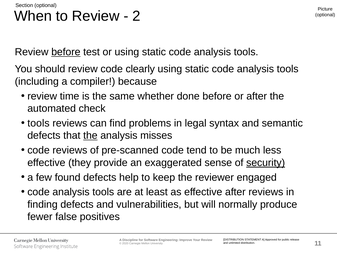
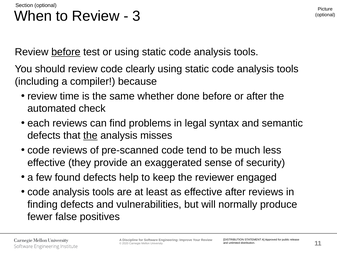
2: 2 -> 3 (136, 16)
tools: tools -> each (39, 123)
security underline: present -> none (266, 163)
